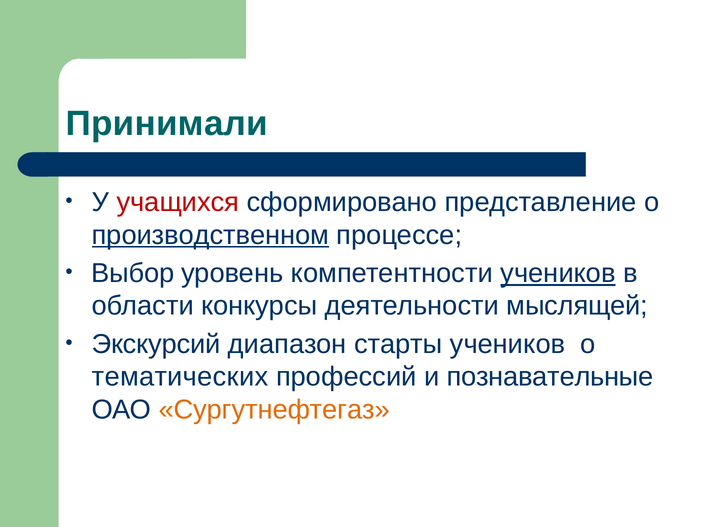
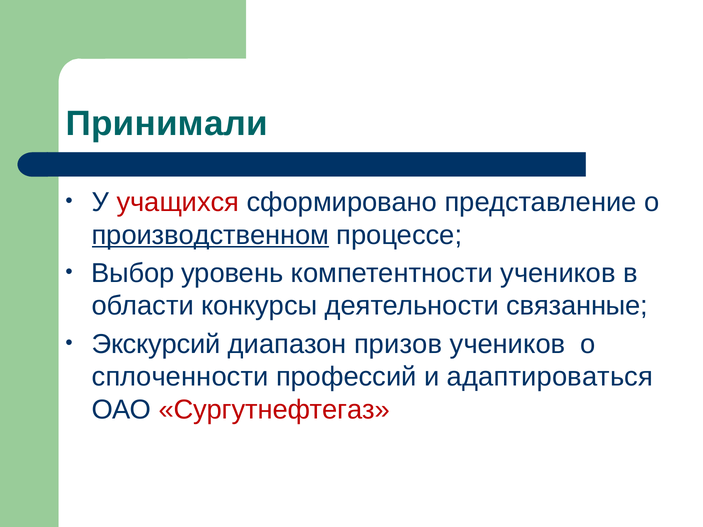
учеников underline: present -> none (558, 273)
мыслящей: мыслящей -> связанные (577, 306)
старты: старты -> призов (398, 344)
тематических: тематических -> сплоченности (180, 377)
познавательные: познавательные -> адаптироваться (550, 377)
Сургутнефтегаз colour: orange -> red (274, 410)
